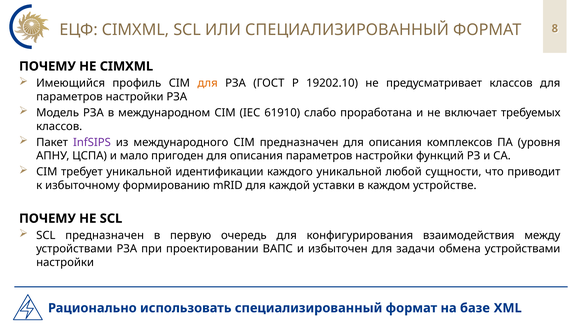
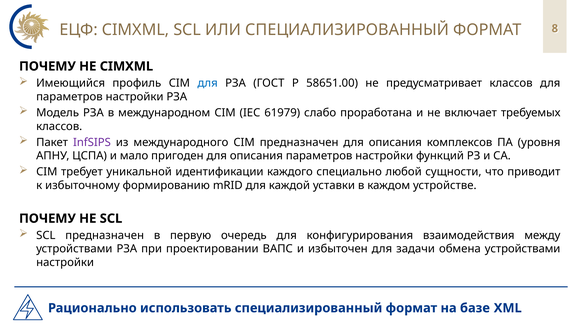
для colour: orange -> blue (208, 83)
19202.10: 19202.10 -> 58651.00 (332, 83)
61910: 61910 -> 61979 (282, 113)
каждого уникальной: уникальной -> специально (349, 172)
